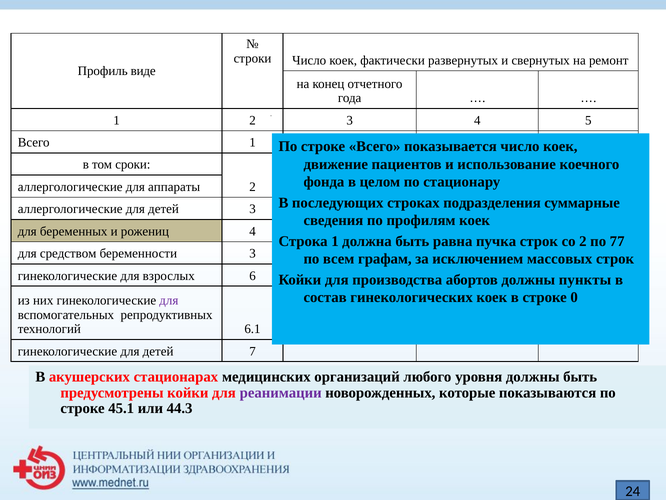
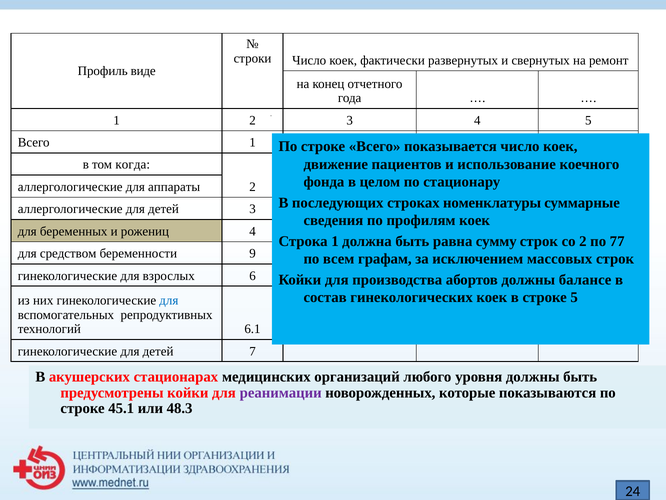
сроки: сроки -> когда (133, 165)
подразделения: подразделения -> номенклатуры (492, 203)
пучка: пучка -> сумму (496, 241)
беременности 3: 3 -> 9 (253, 253)
пункты: пункты -> балансе (585, 280)
строке 0: 0 -> 5 (574, 297)
для colour: purple -> blue (169, 300)
44.3: 44.3 -> 48.3 (180, 408)
